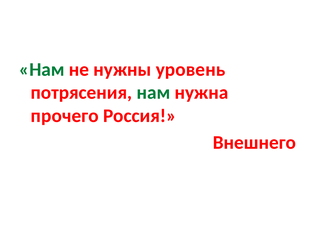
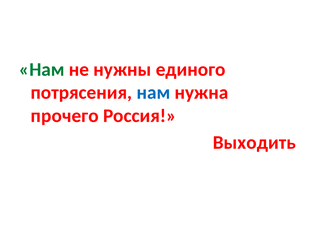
уровень: уровень -> единого (191, 70)
нам colour: green -> blue (153, 93)
Внешнего: Внешнего -> Выходить (254, 143)
